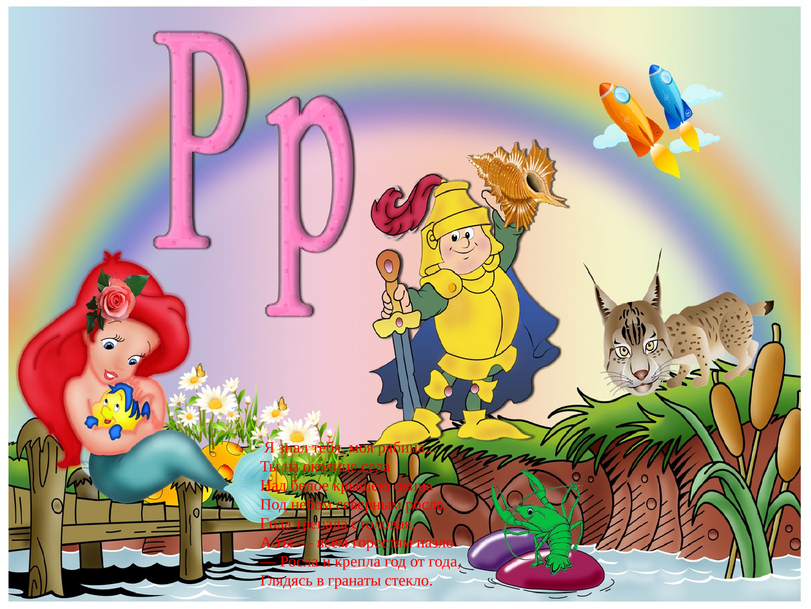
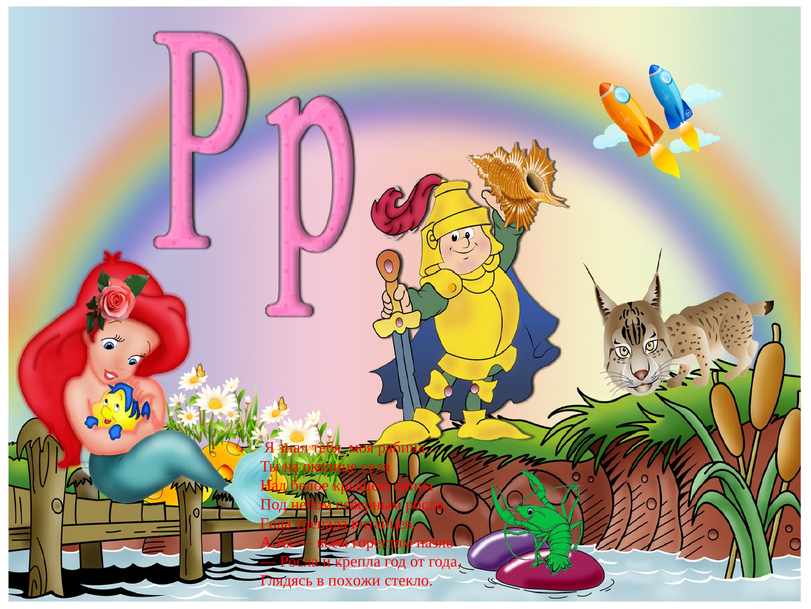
столовая: столовая -> китайцев (384, 523)
гранаты: гранаты -> похожи (354, 580)
